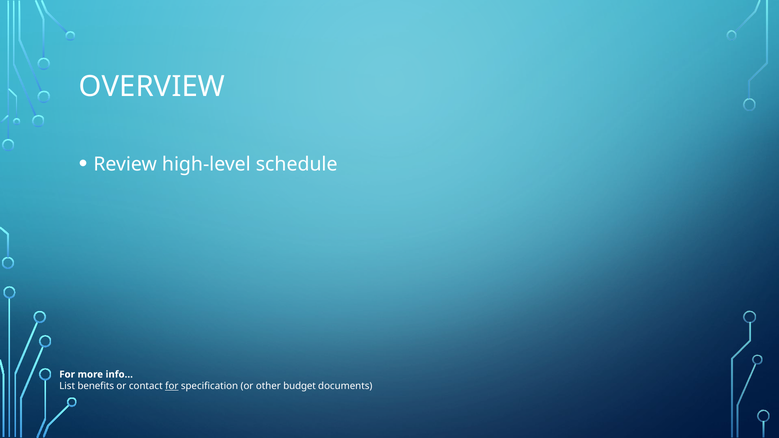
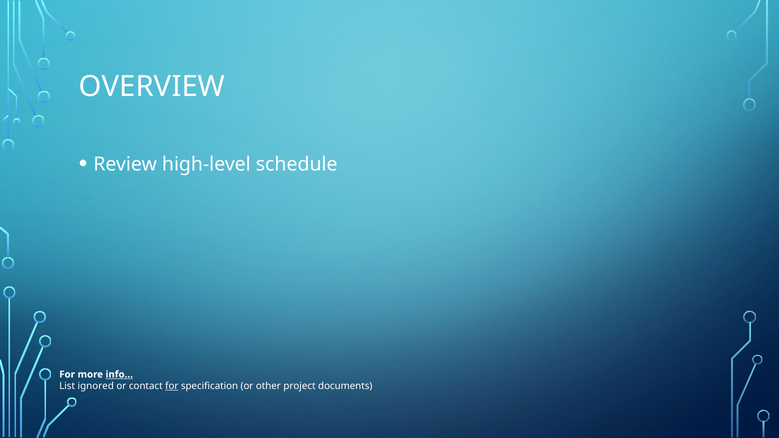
info… underline: none -> present (119, 375)
benefits: benefits -> ignored (96, 386)
budget: budget -> project (300, 386)
